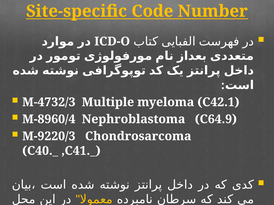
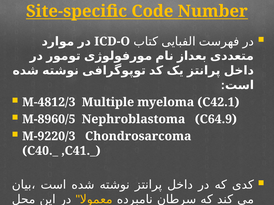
M-4732/3: M-4732/3 -> M-4812/3 (49, 102)
M-8960/4: M-8960/4 -> M-8960/5 (49, 119)
